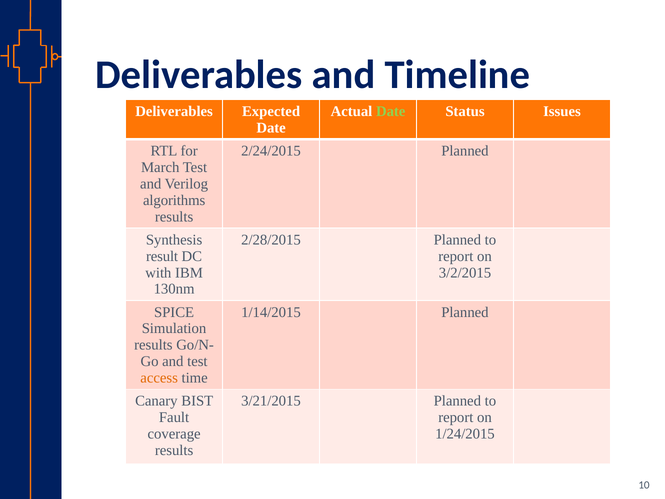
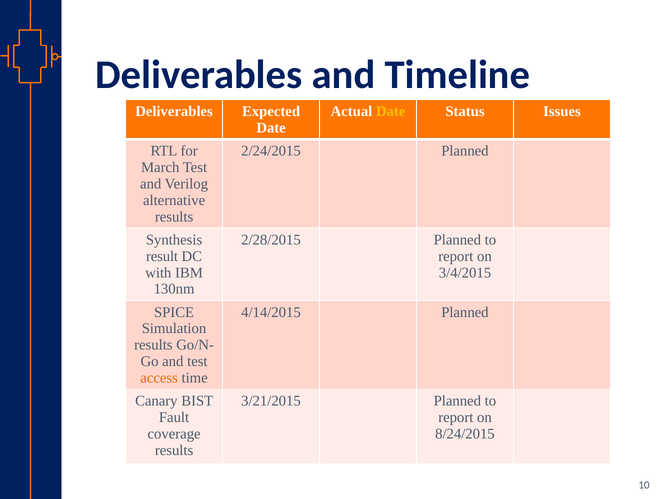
Date colour: light green -> yellow (391, 111)
algorithms: algorithms -> alternative (174, 200)
3/2/2015: 3/2/2015 -> 3/4/2015 (465, 272)
1/14/2015: 1/14/2015 -> 4/14/2015 (271, 312)
1/24/2015: 1/24/2015 -> 8/24/2015 (465, 434)
